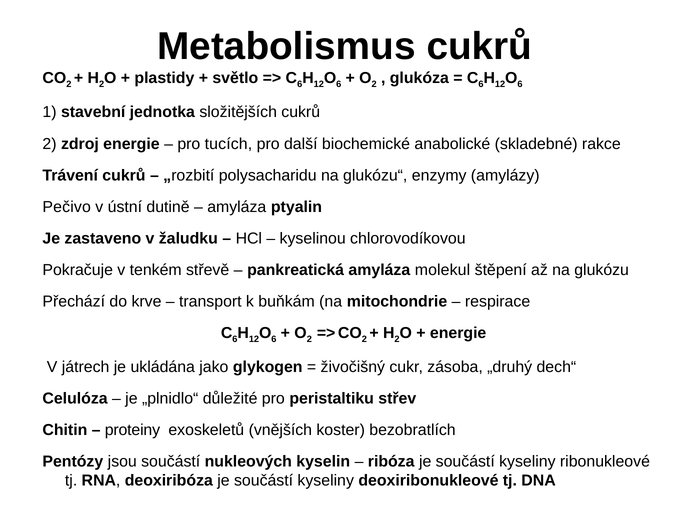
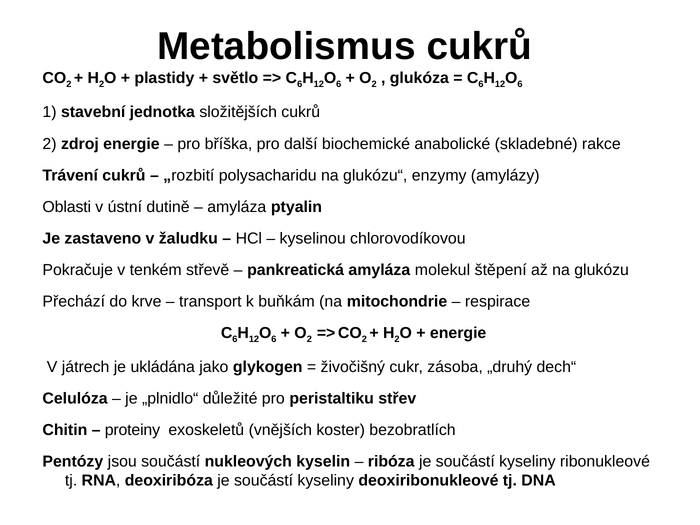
tucích: tucích -> bříška (229, 144)
Pečivo: Pečivo -> Oblasti (67, 207)
